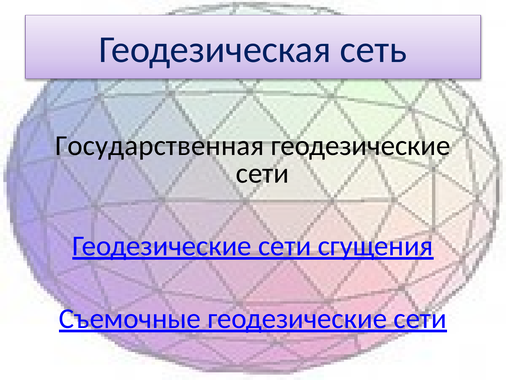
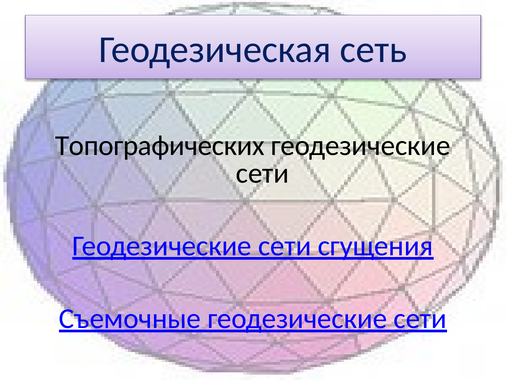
Государственная: Государственная -> Топографических (160, 145)
